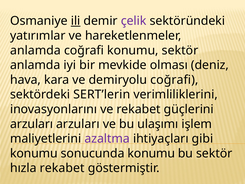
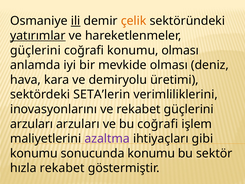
çelik colour: purple -> orange (134, 21)
yatırımlar underline: none -> present (38, 36)
anlamda: anlamda -> güçlerini (35, 50)
konumu sektör: sektör -> olması (180, 50)
demiryolu coğrafi: coğrafi -> üretimi (174, 80)
SERT’lerin: SERT’lerin -> SETA’lerin (102, 94)
bu ulaşımı: ulaşımı -> coğrafi (158, 124)
